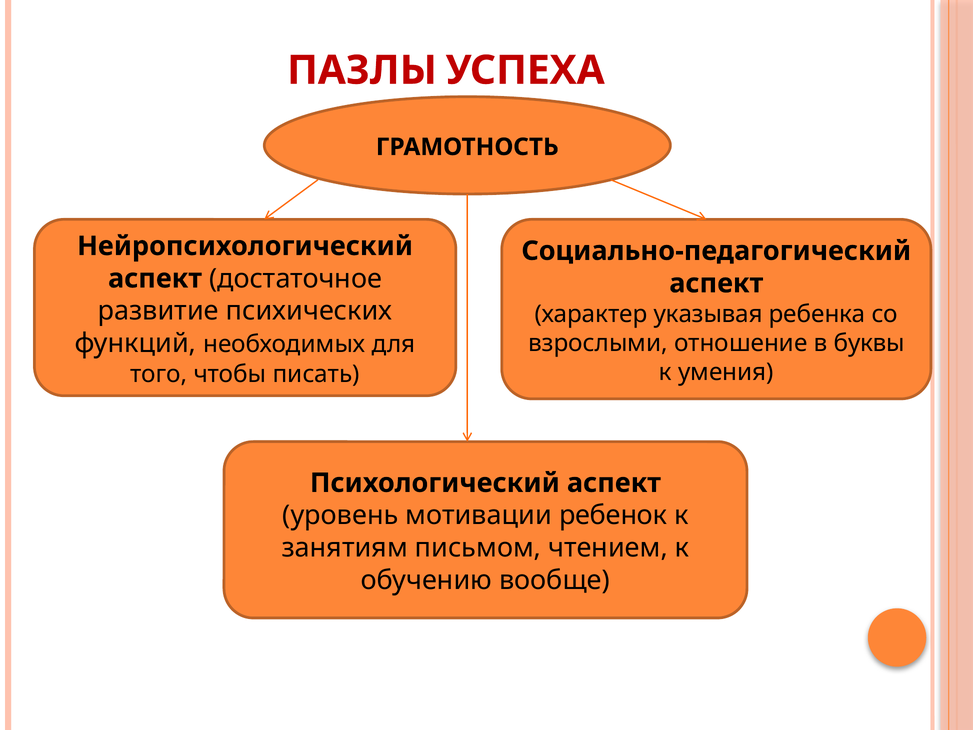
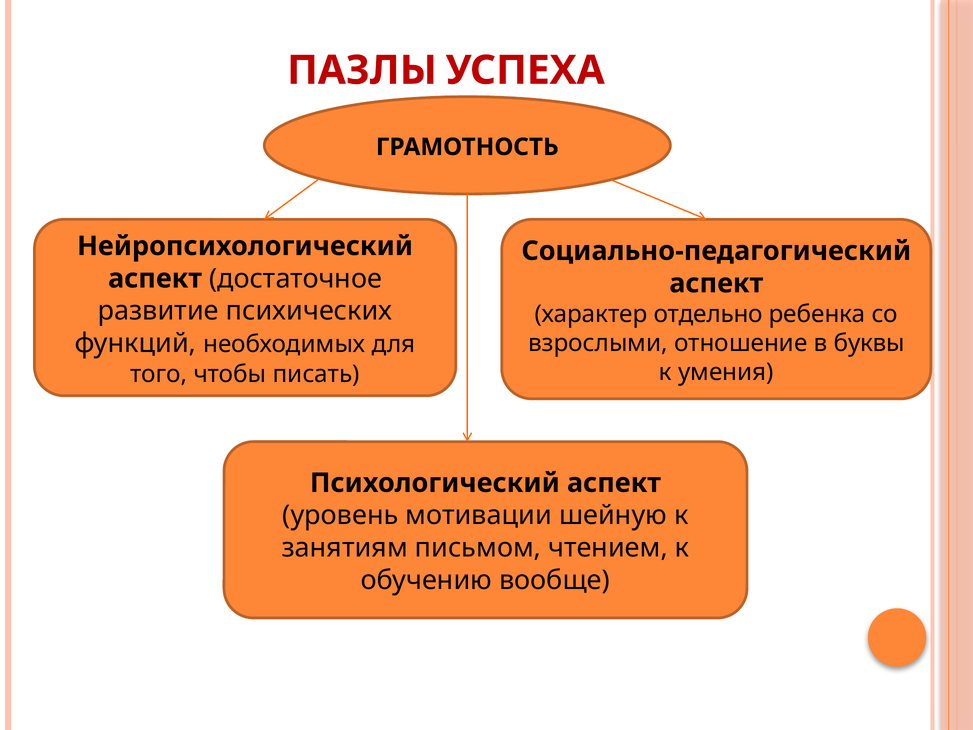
указывая: указывая -> отдельно (708, 314)
ребенок: ребенок -> шейную (613, 515)
